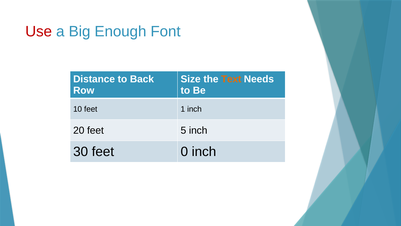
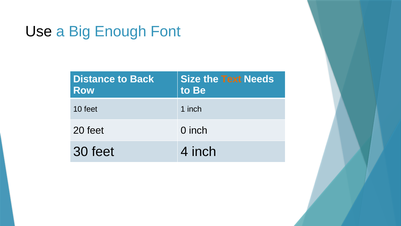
Use colour: red -> black (39, 32)
5: 5 -> 0 (183, 130)
0: 0 -> 4 (184, 151)
